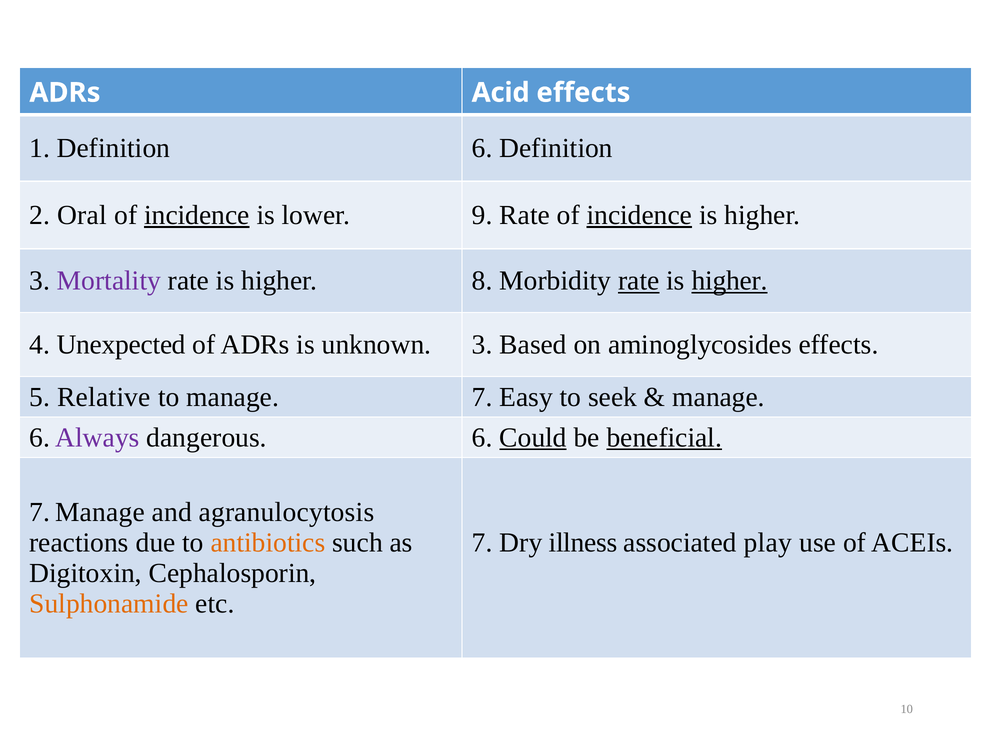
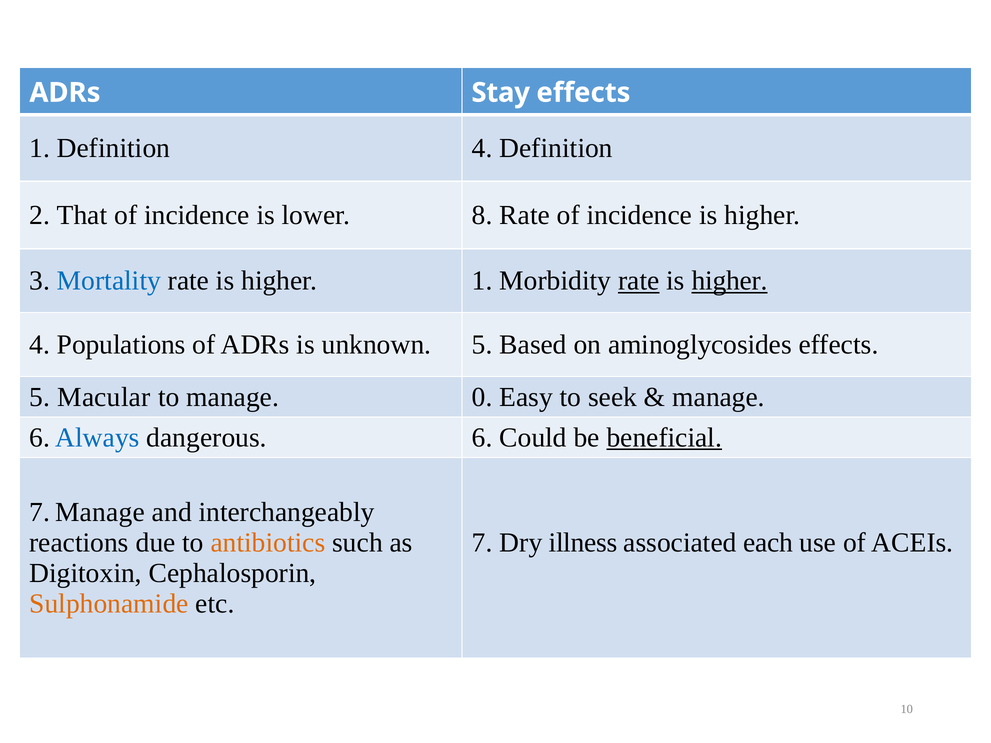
Acid: Acid -> Stay (501, 93)
Definition 6: 6 -> 4 (482, 148)
Oral: Oral -> That (82, 215)
incidence underline: present -> none (197, 215)
9: 9 -> 8 (482, 215)
incidence underline: present -> none (639, 215)
Mortality colour: purple -> blue (109, 281)
higher 8: 8 -> 1 (482, 281)
Unexpected: Unexpected -> Populations (121, 345)
unknown 3: 3 -> 5 (482, 345)
Relative: Relative -> Macular (104, 397)
manage 7: 7 -> 0 (482, 397)
Always colour: purple -> blue (97, 438)
Could underline: present -> none (533, 438)
agranulocytosis: agranulocytosis -> interchangeably (287, 512)
play: play -> each (768, 543)
